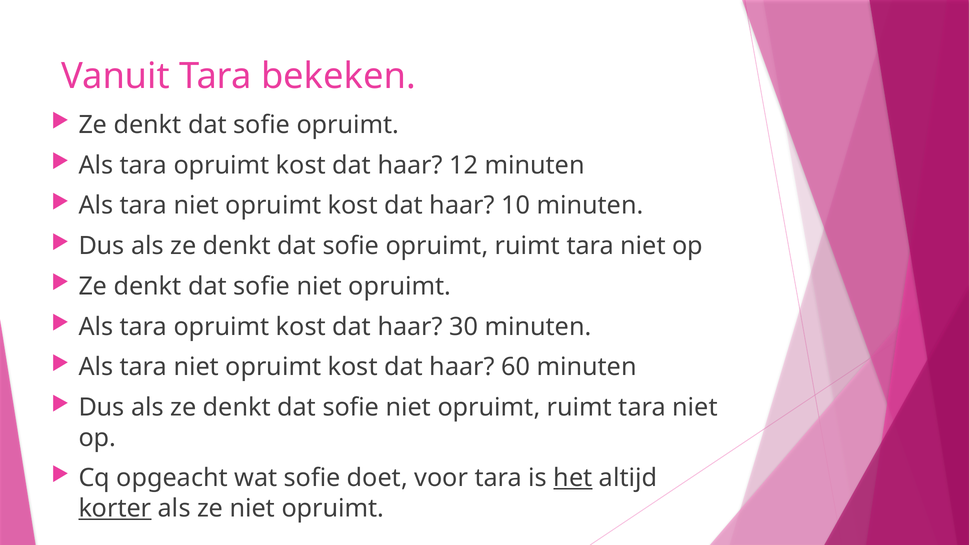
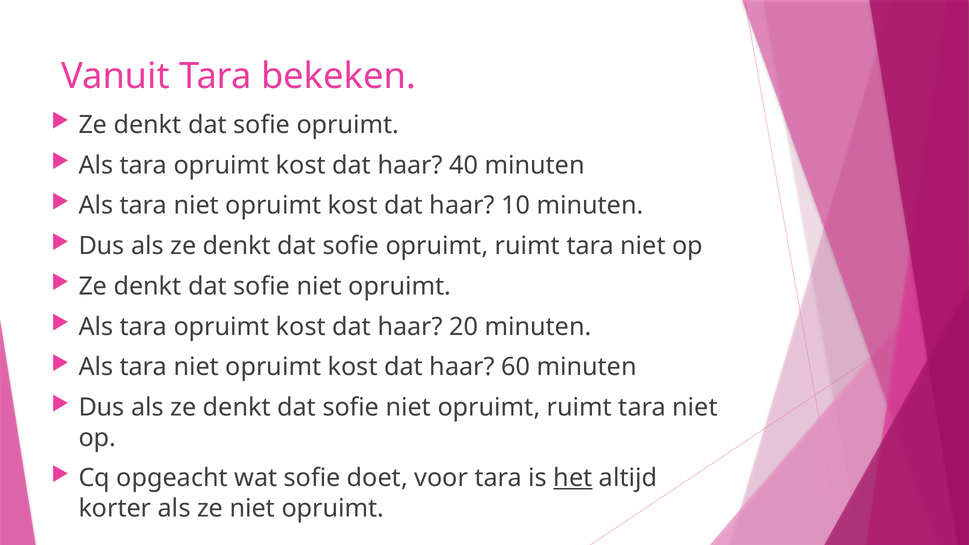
12: 12 -> 40 (464, 165)
30: 30 -> 20 (464, 327)
korter underline: present -> none (115, 508)
